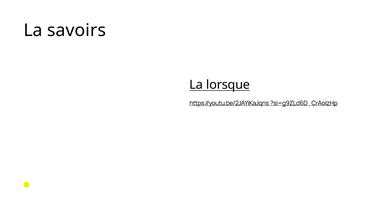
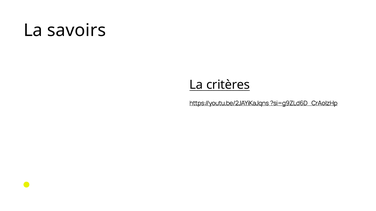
lorsque: lorsque -> critères (228, 85)
